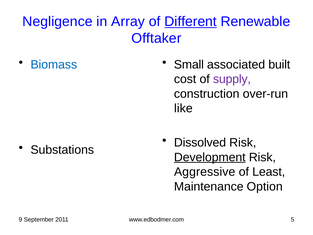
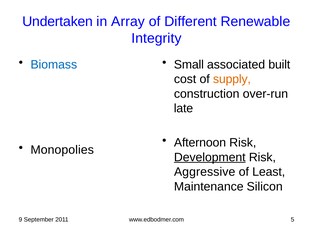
Negligence: Negligence -> Undertaken (58, 22)
Different underline: present -> none (191, 22)
Offtaker: Offtaker -> Integrity (156, 38)
supply colour: purple -> orange (232, 79)
like: like -> late (183, 108)
Dissolved: Dissolved -> Afternoon (200, 142)
Substations: Substations -> Monopolies (62, 150)
Option: Option -> Silicon (265, 186)
